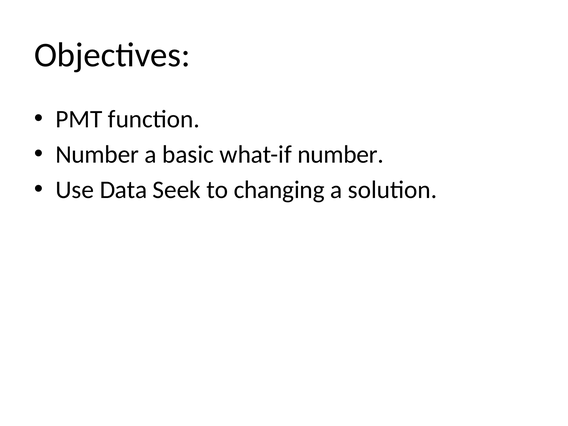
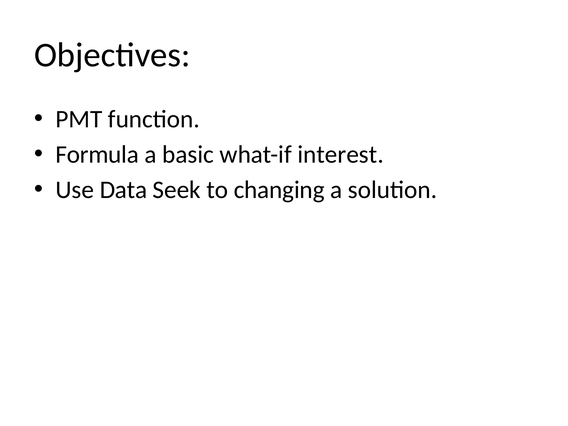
Number: Number -> Formula (97, 155)
what-if number: number -> interest (341, 155)
